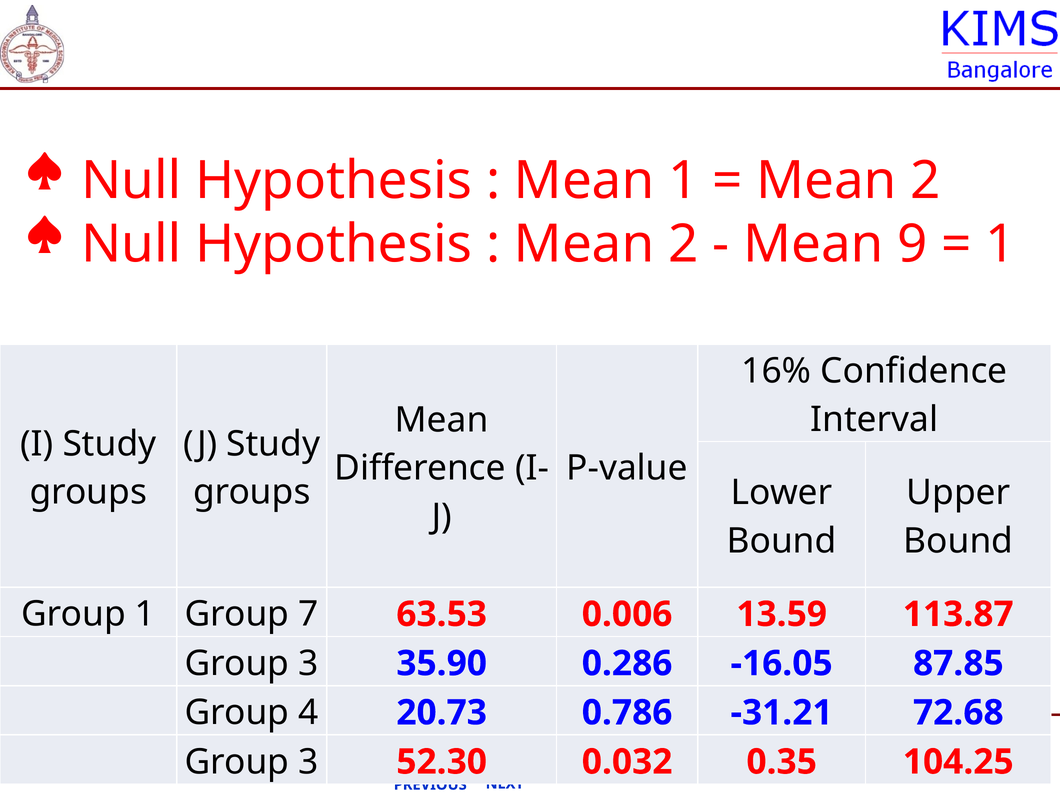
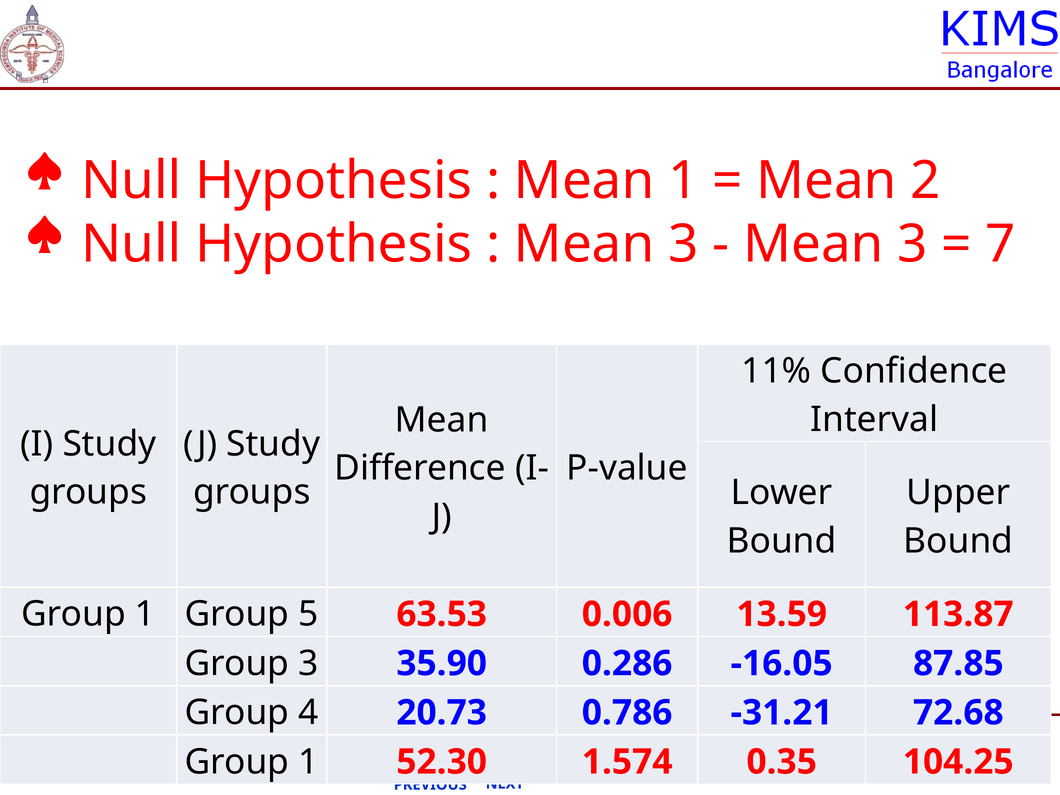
2: 2 -> 3 (683, 244)
9: 9 -> 3 (912, 244)
1: 1 -> 7 (1001, 244)
16%: 16% -> 11% (776, 371)
7: 7 -> 5 (308, 614)
3: 3 -> 1 (308, 762)
0.032: 0.032 -> 1.574 (627, 762)
